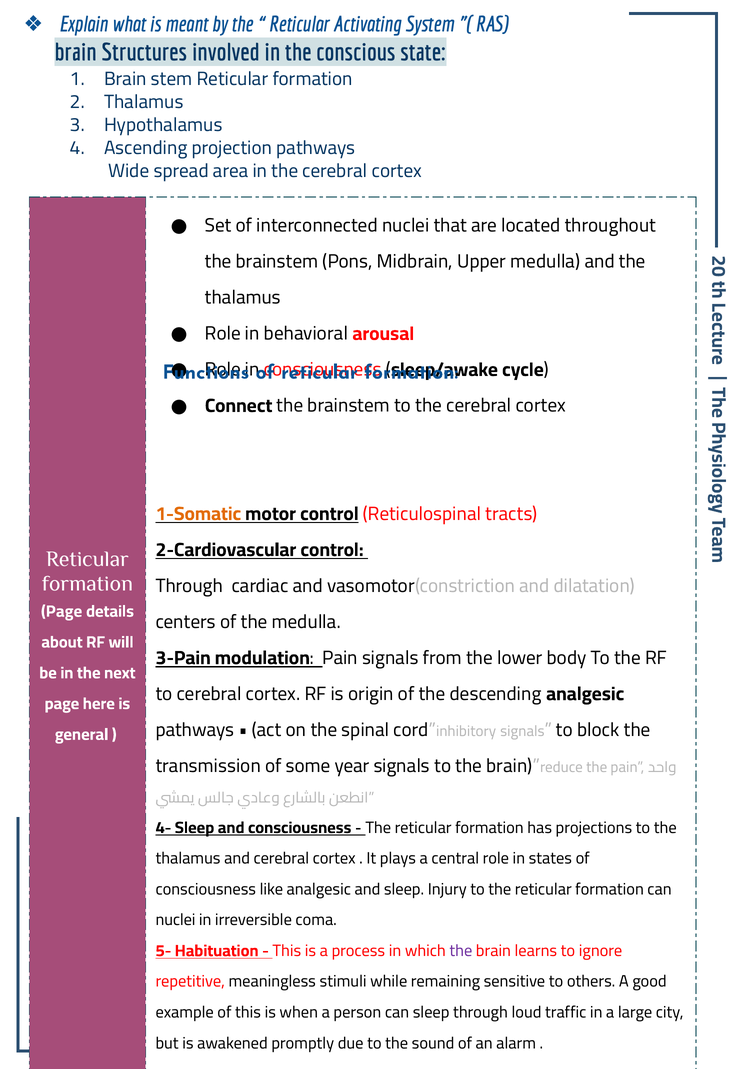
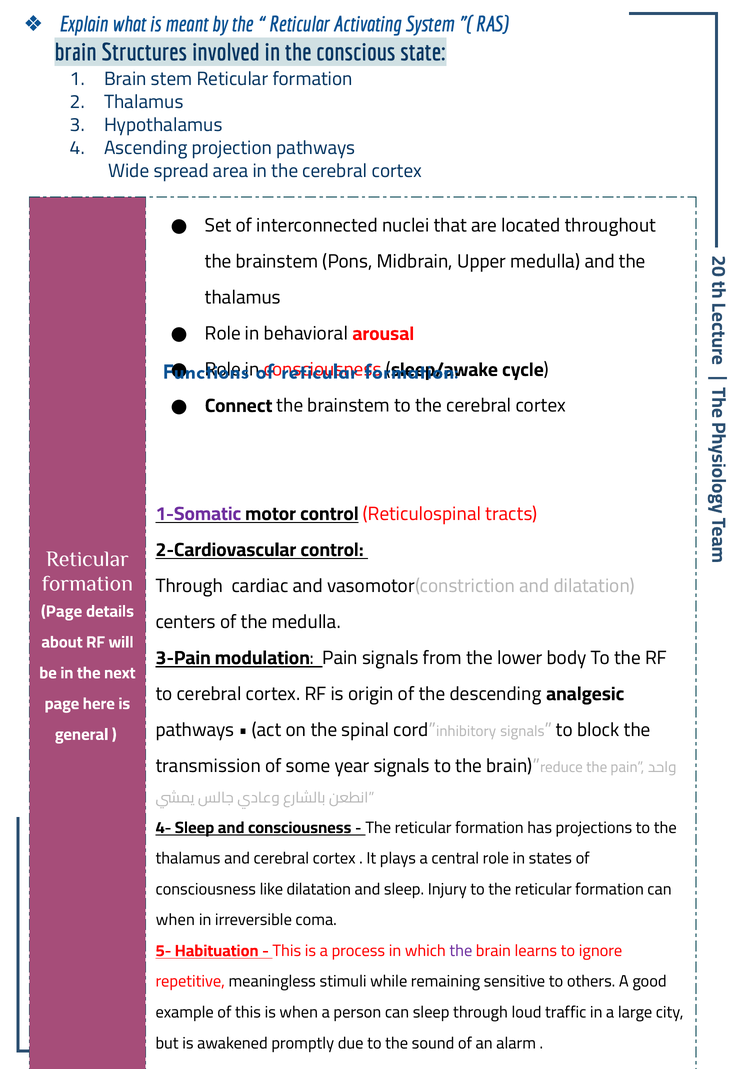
1-Somatic colour: orange -> purple (198, 513)
like analgesic: analgesic -> dilatation (319, 889)
nuclei: nuclei -> when (175, 920)
